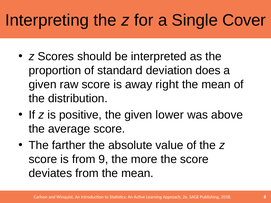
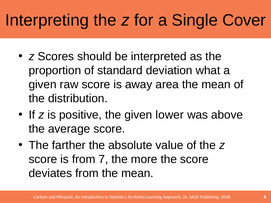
does: does -> what (208, 71)
right: right -> area (167, 85)
9: 9 -> 7 (103, 159)
